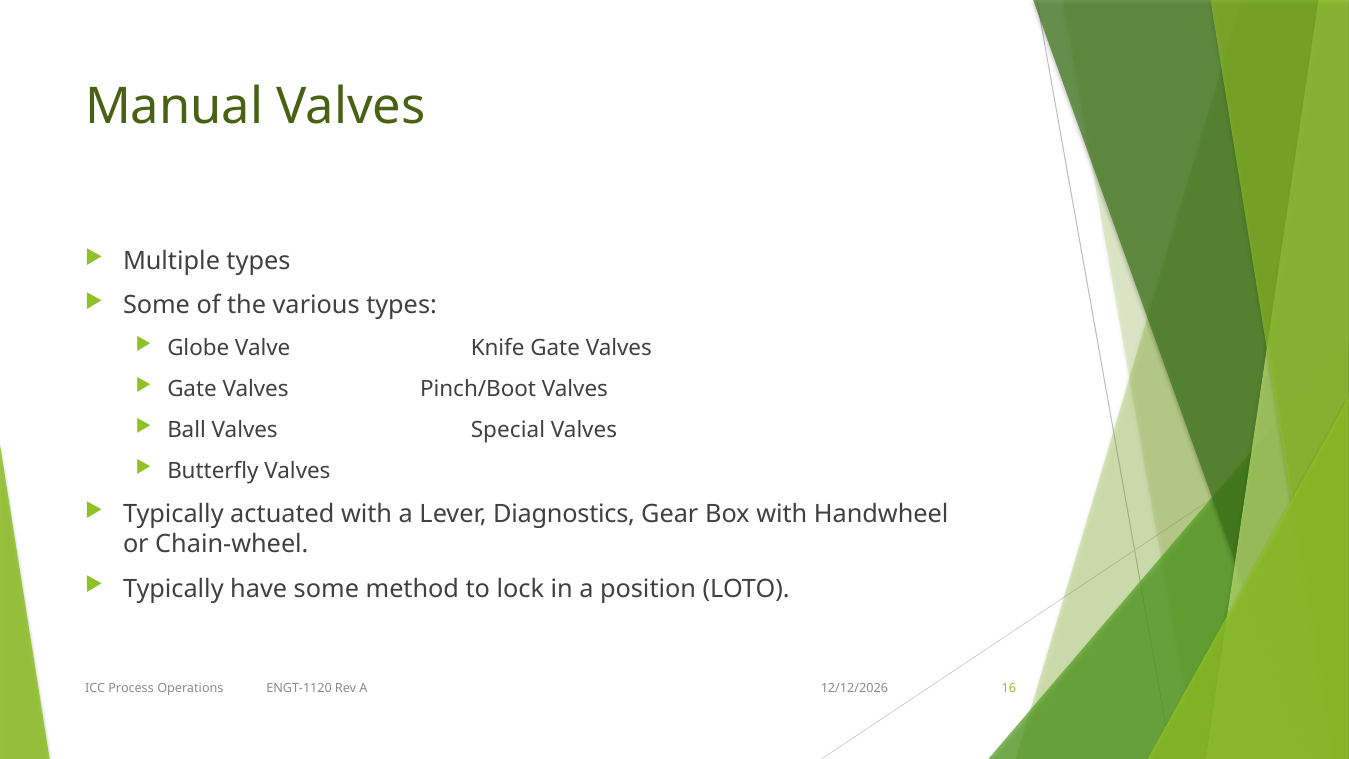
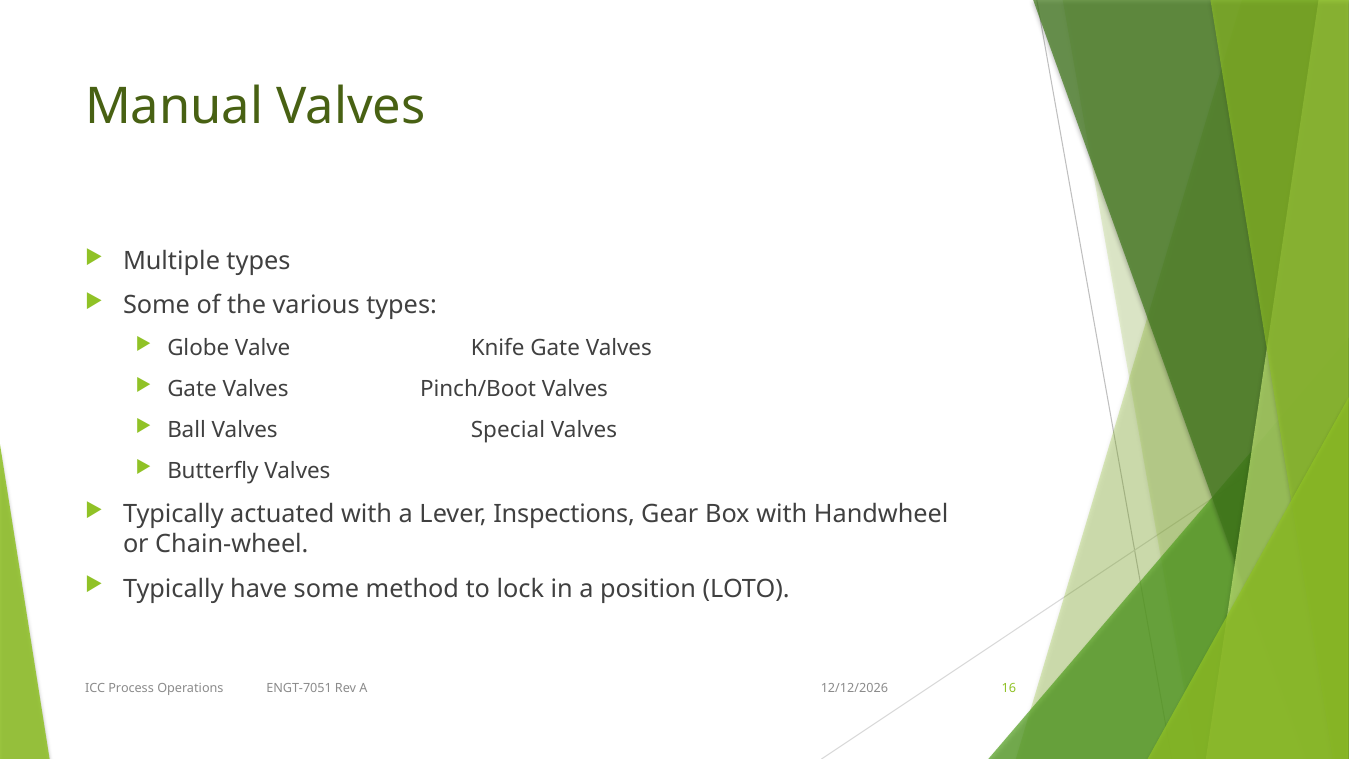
Diagnostics: Diagnostics -> Inspections (564, 514)
ENGT-1120: ENGT-1120 -> ENGT-7051 (299, 689)
